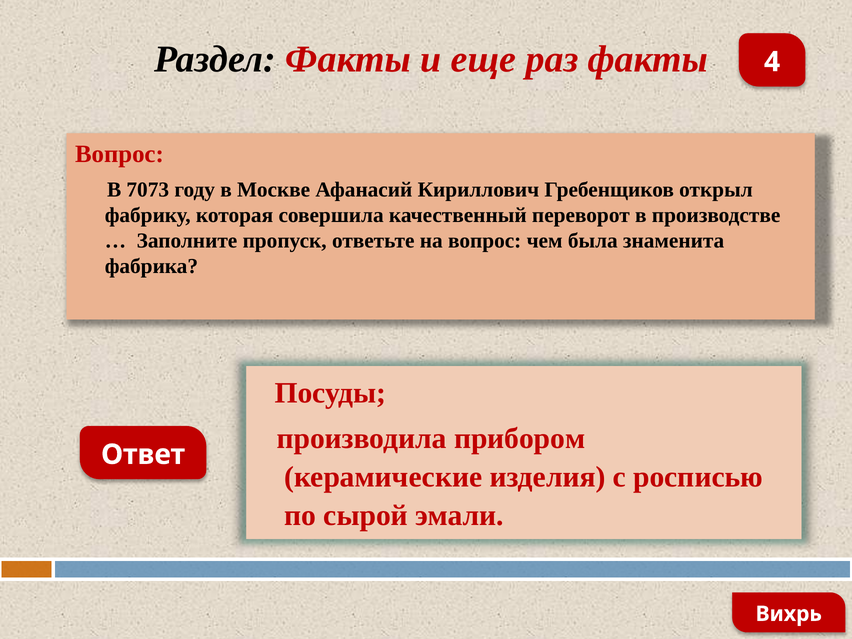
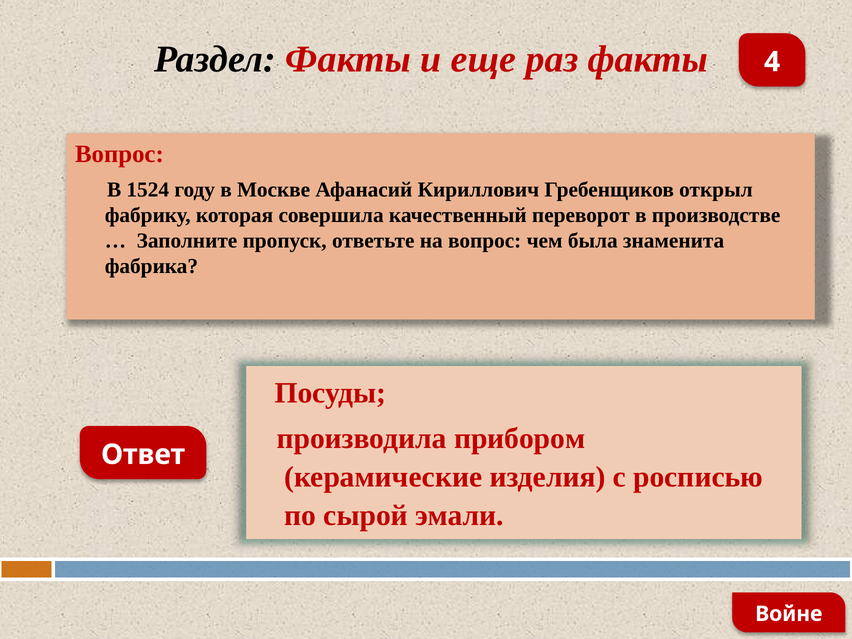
7073: 7073 -> 1524 (148, 190)
Вихрь: Вихрь -> Войне (789, 614)
